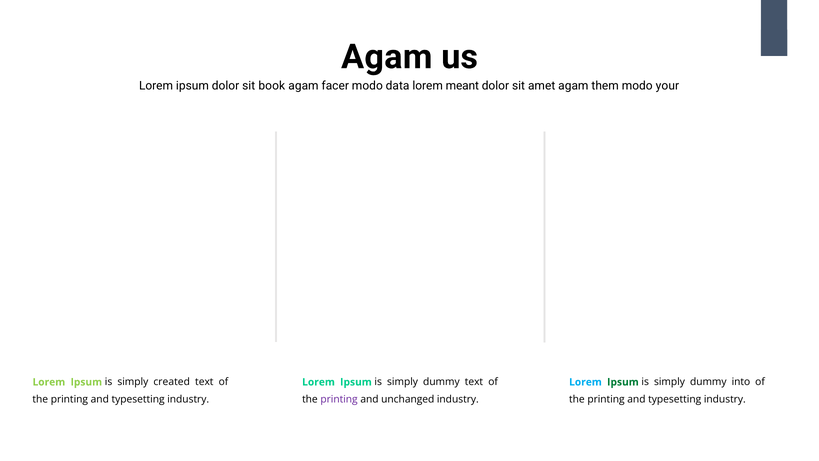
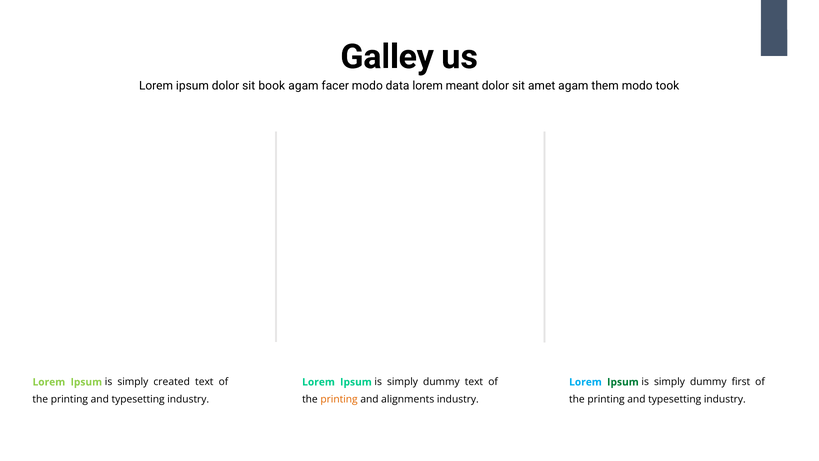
Agam: Agam -> Galley (387, 57)
your: your -> took (667, 86)
into: into -> first (741, 382)
printing colour: purple -> orange (339, 399)
unchanged: unchanged -> alignments (408, 399)
